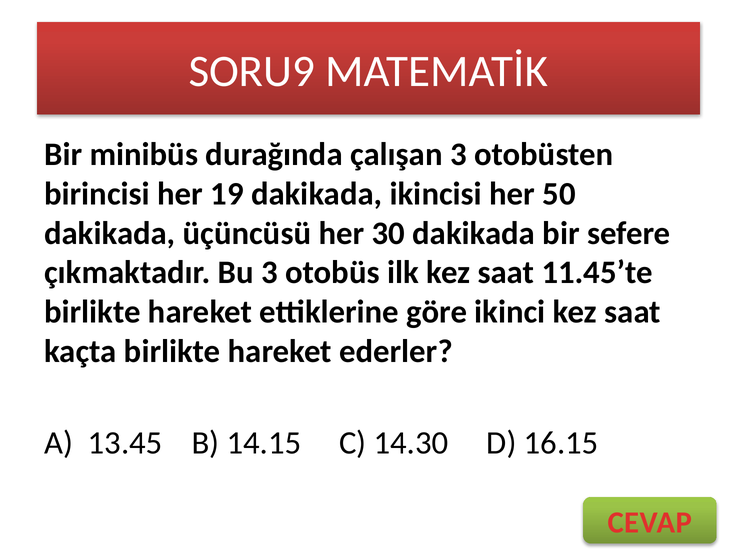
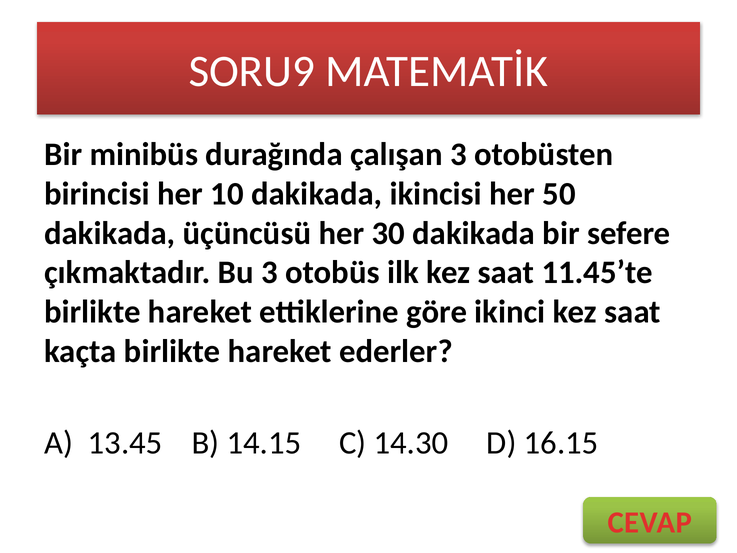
19: 19 -> 10 (227, 194)
